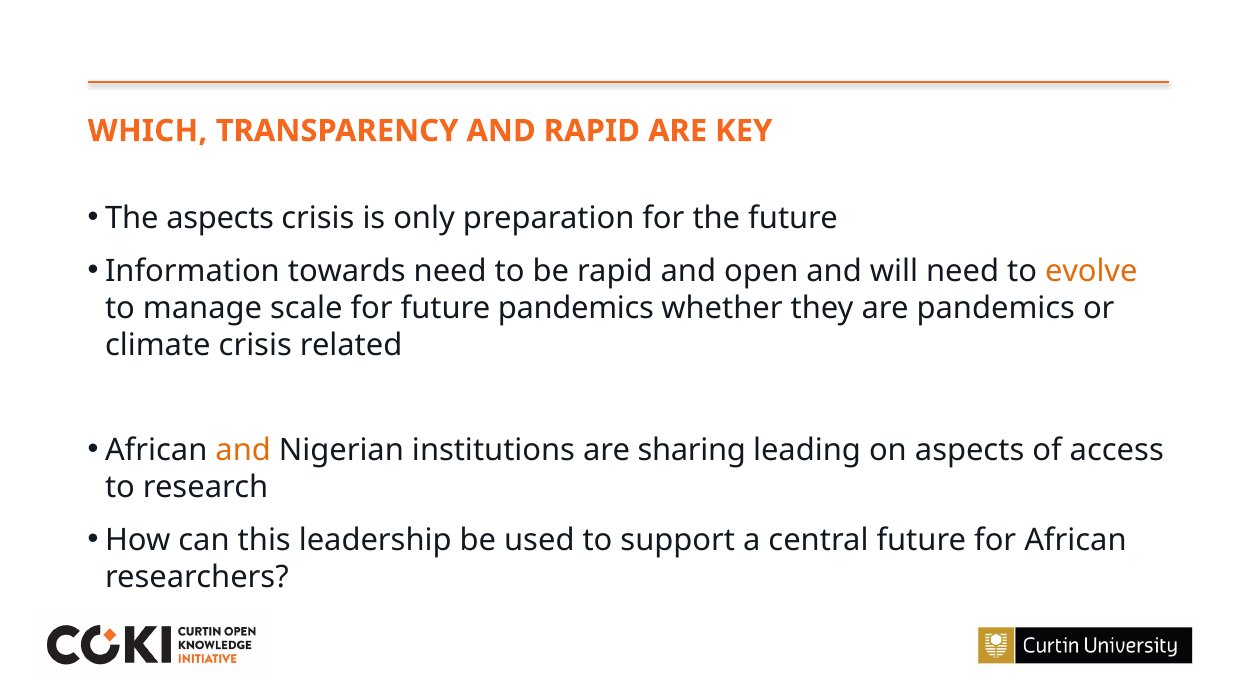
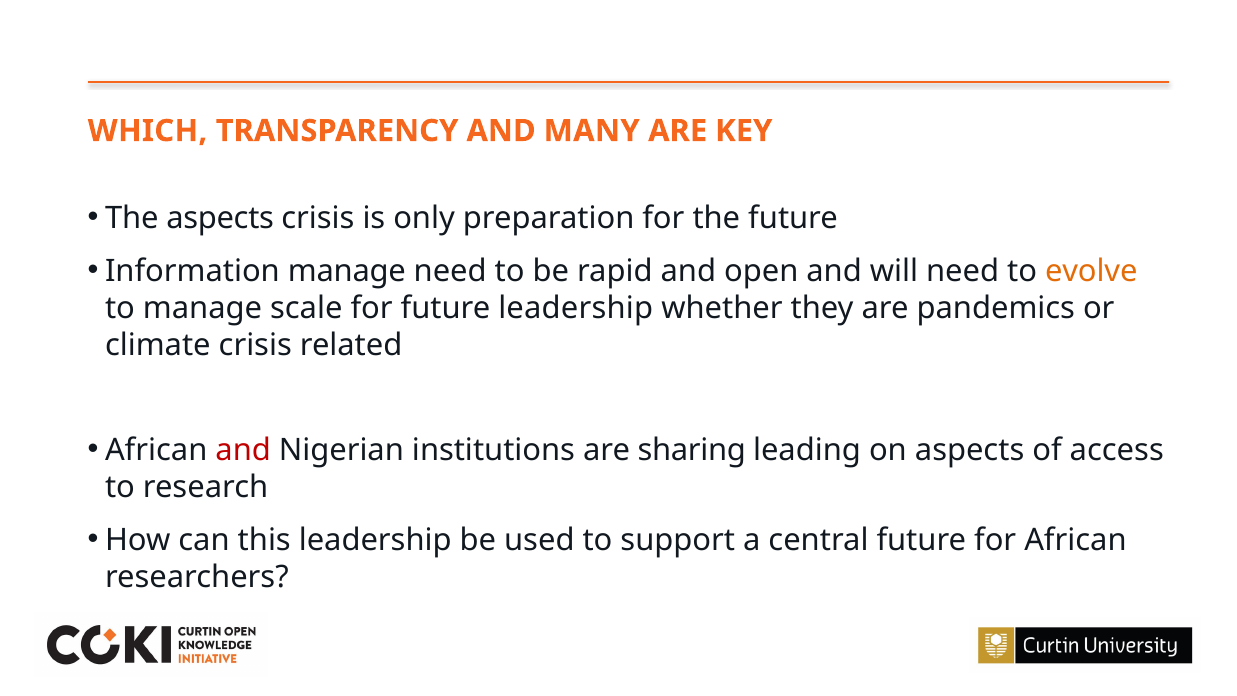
AND RAPID: RAPID -> MANY (592, 131)
Information towards: towards -> manage (347, 271)
future pandemics: pandemics -> leadership (576, 308)
and colour: orange -> red (243, 450)
